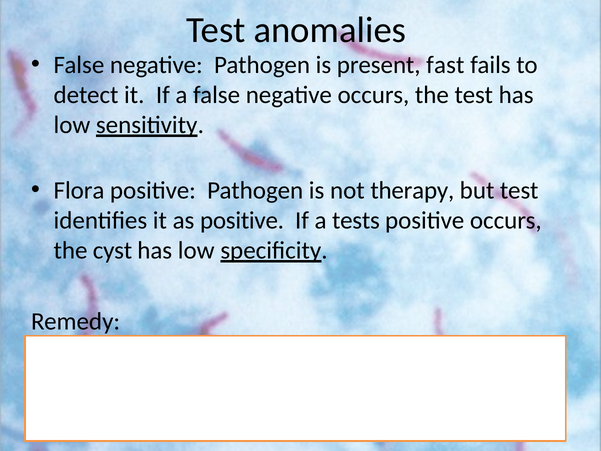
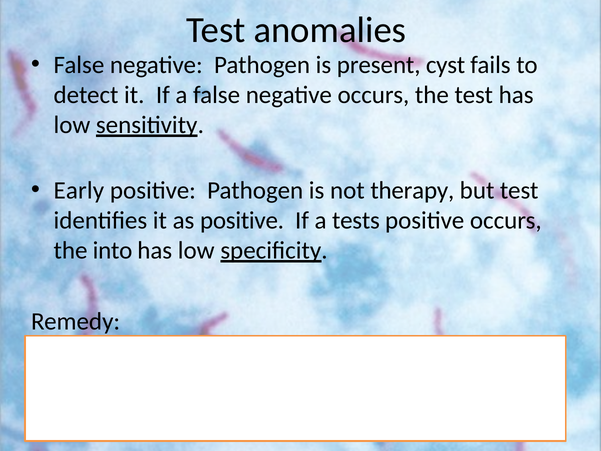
fast: fast -> cyst (446, 65)
Flora: Flora -> Early (79, 190)
cyst: cyst -> into (112, 251)
